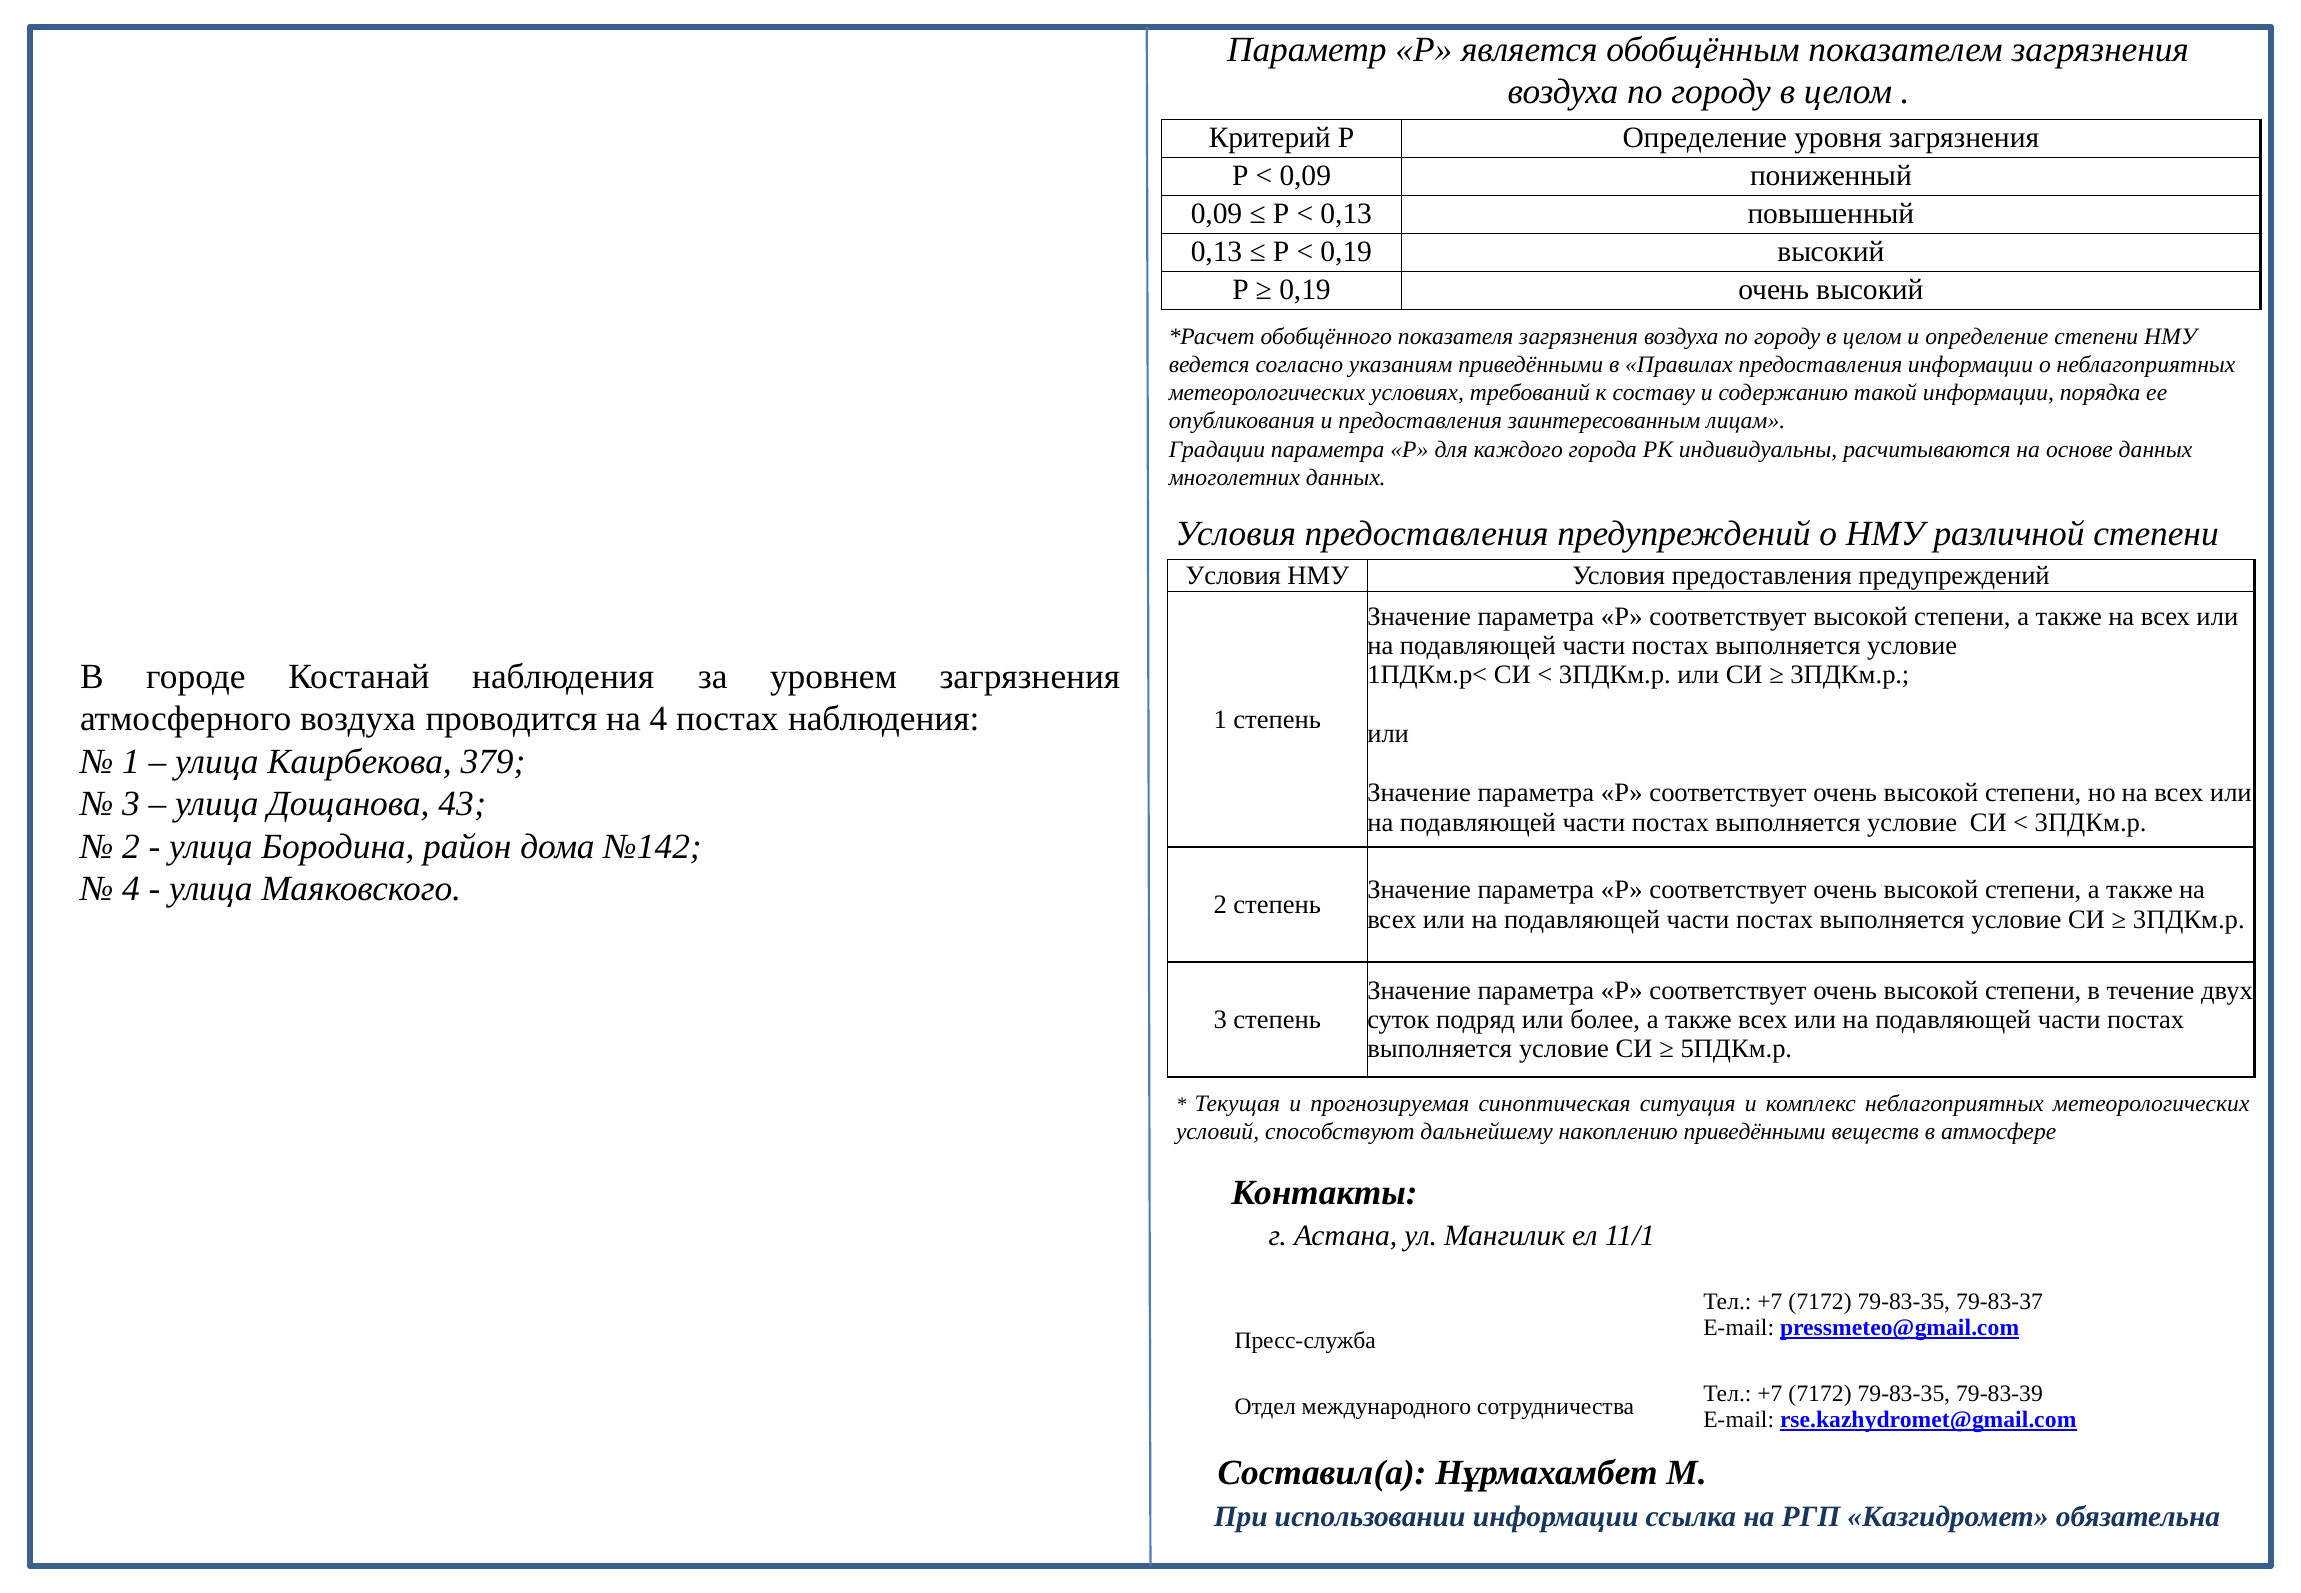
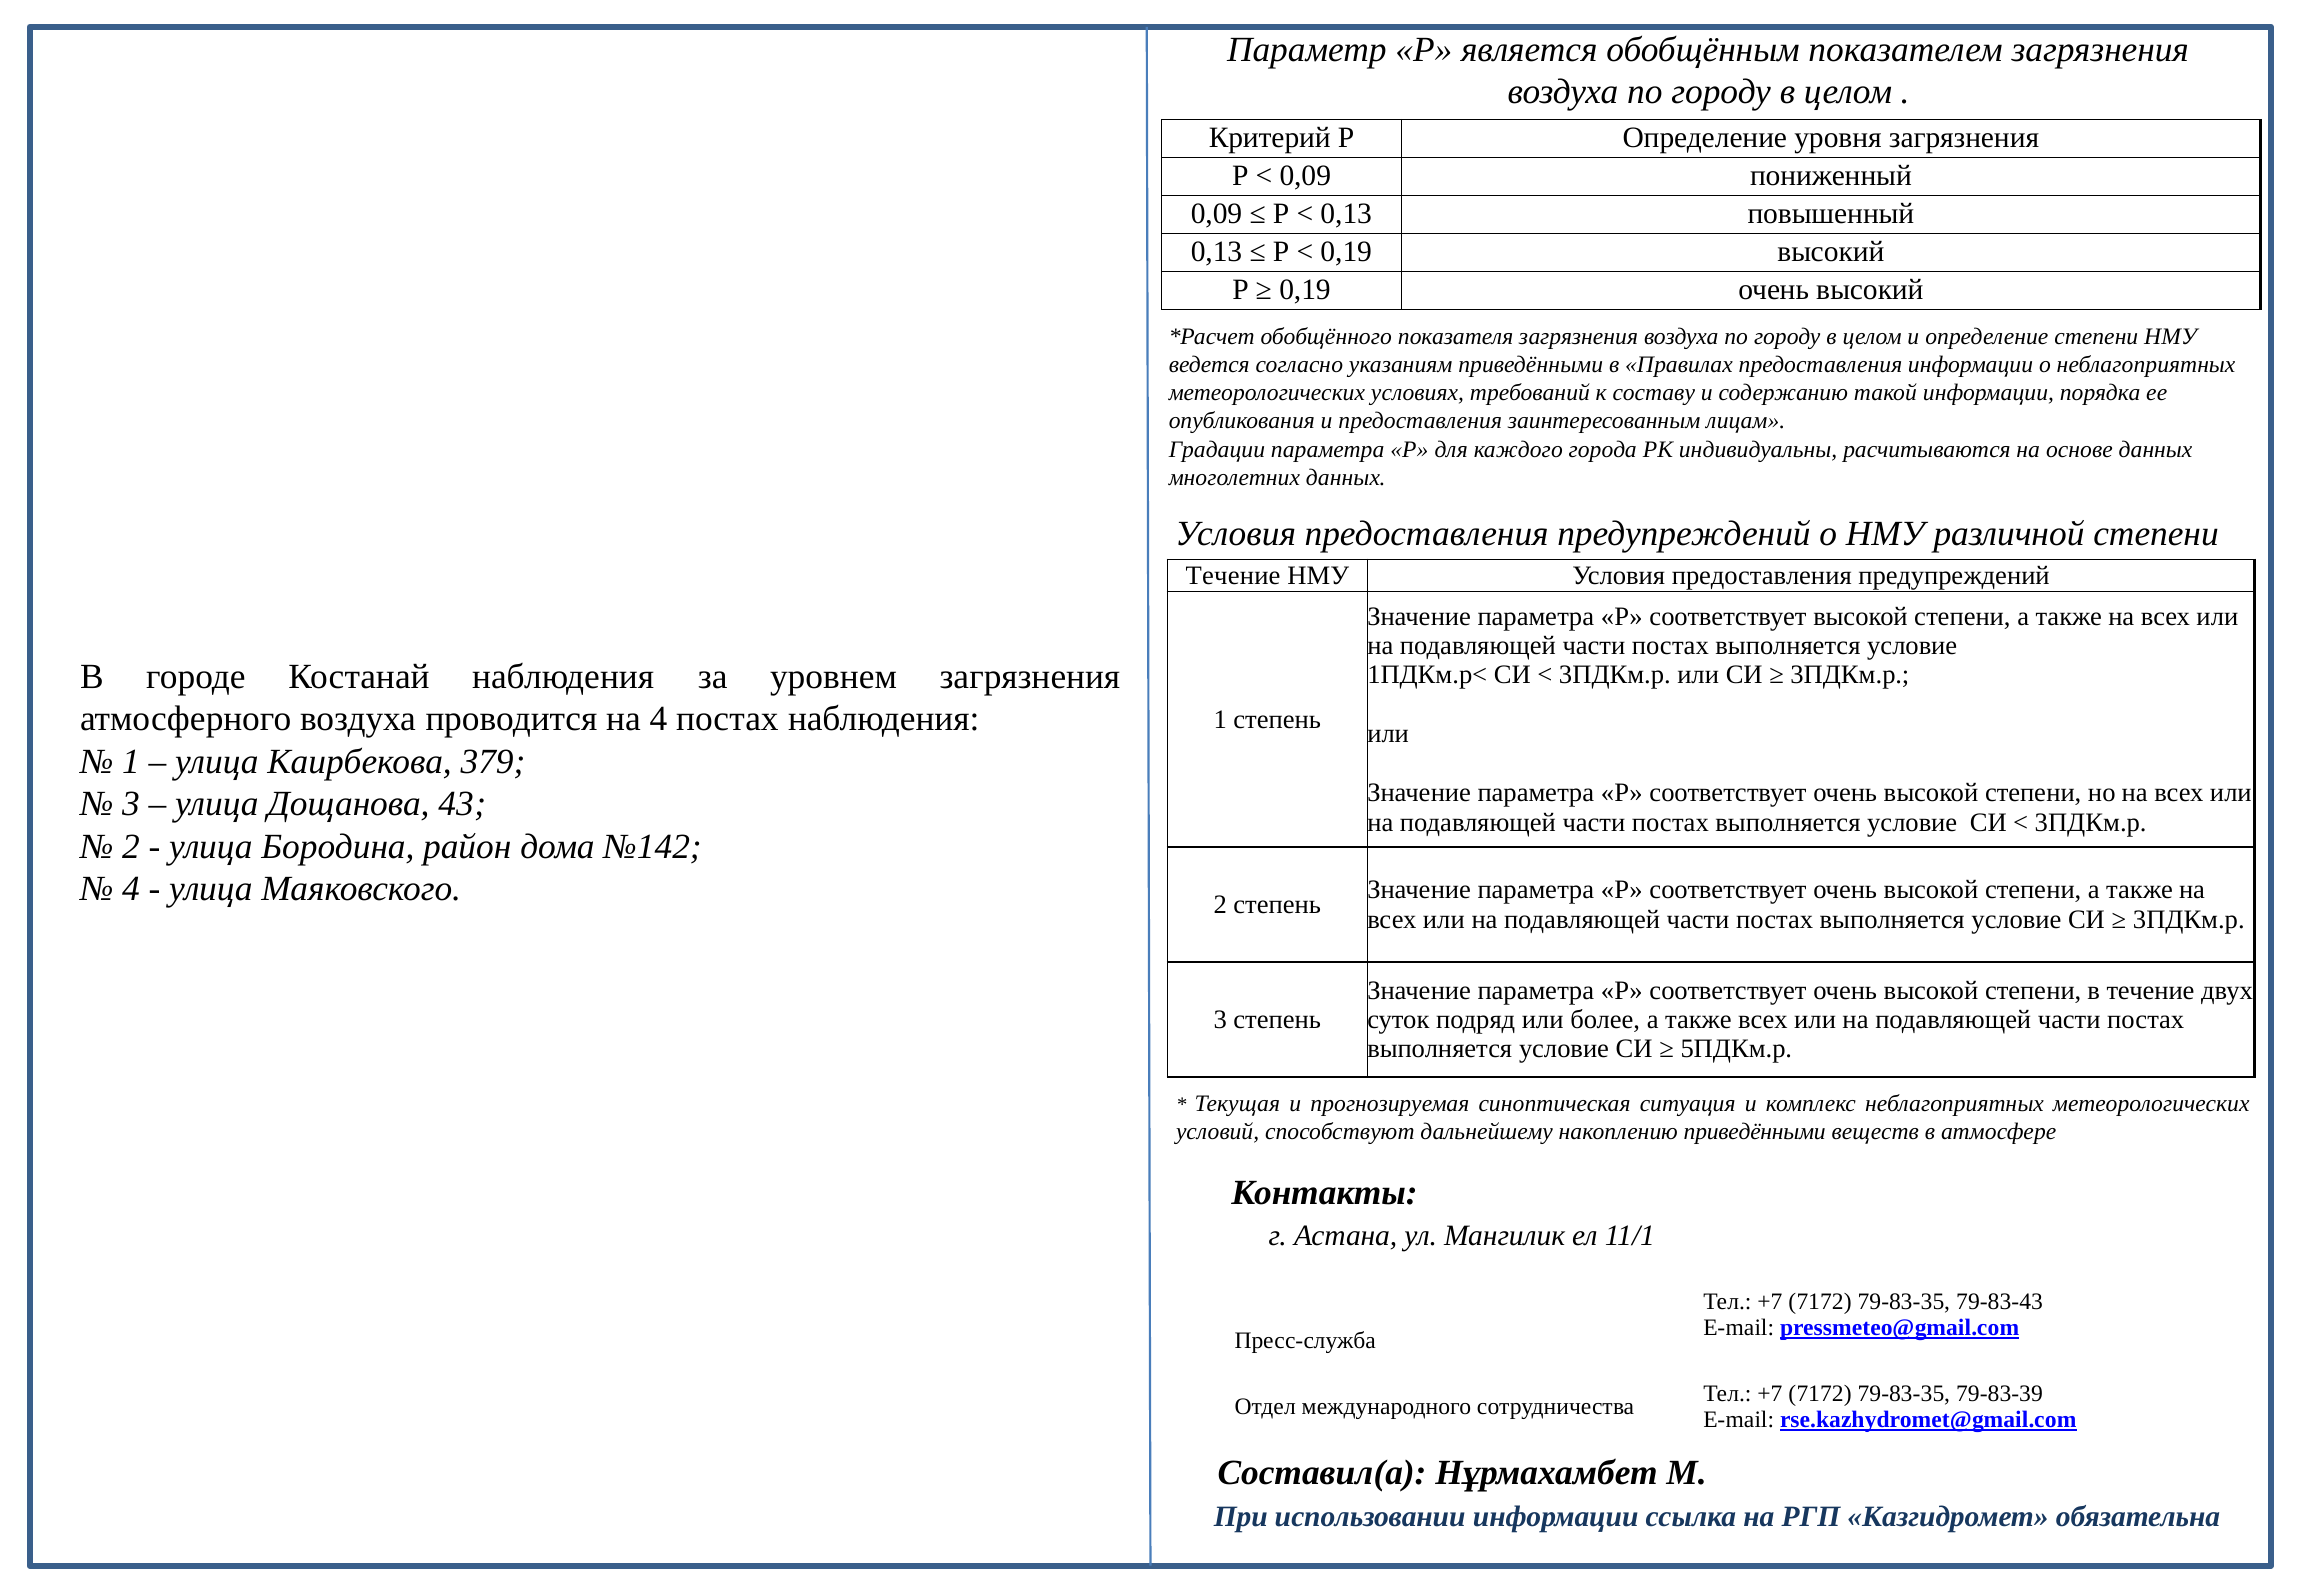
Условия: Условия -> Течение (1233, 575)
79-83-37: 79-83-37 -> 79-83-43 (2000, 1301)
